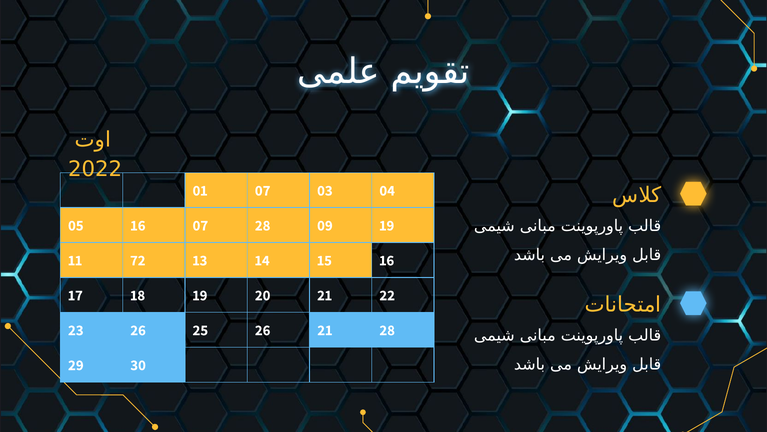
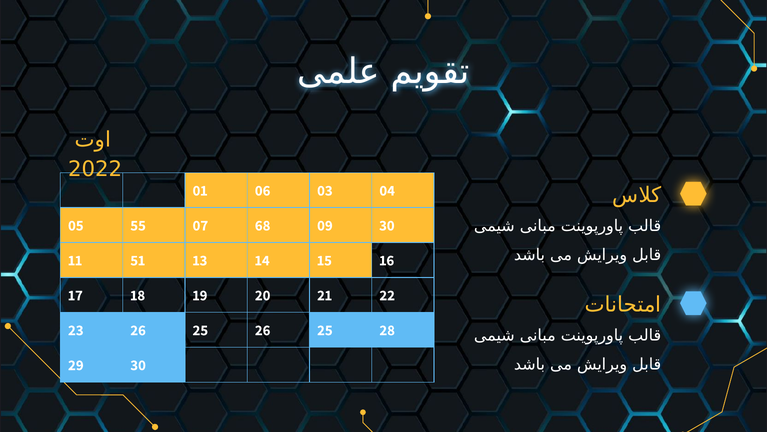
01 07: 07 -> 06 (263, 190)
05 16: 16 -> 55 (138, 225)
07 28: 28 -> 68 (263, 225)
09 19: 19 -> 30 (387, 225)
72: 72 -> 51 (138, 260)
25 26 21: 21 -> 25 (325, 330)
